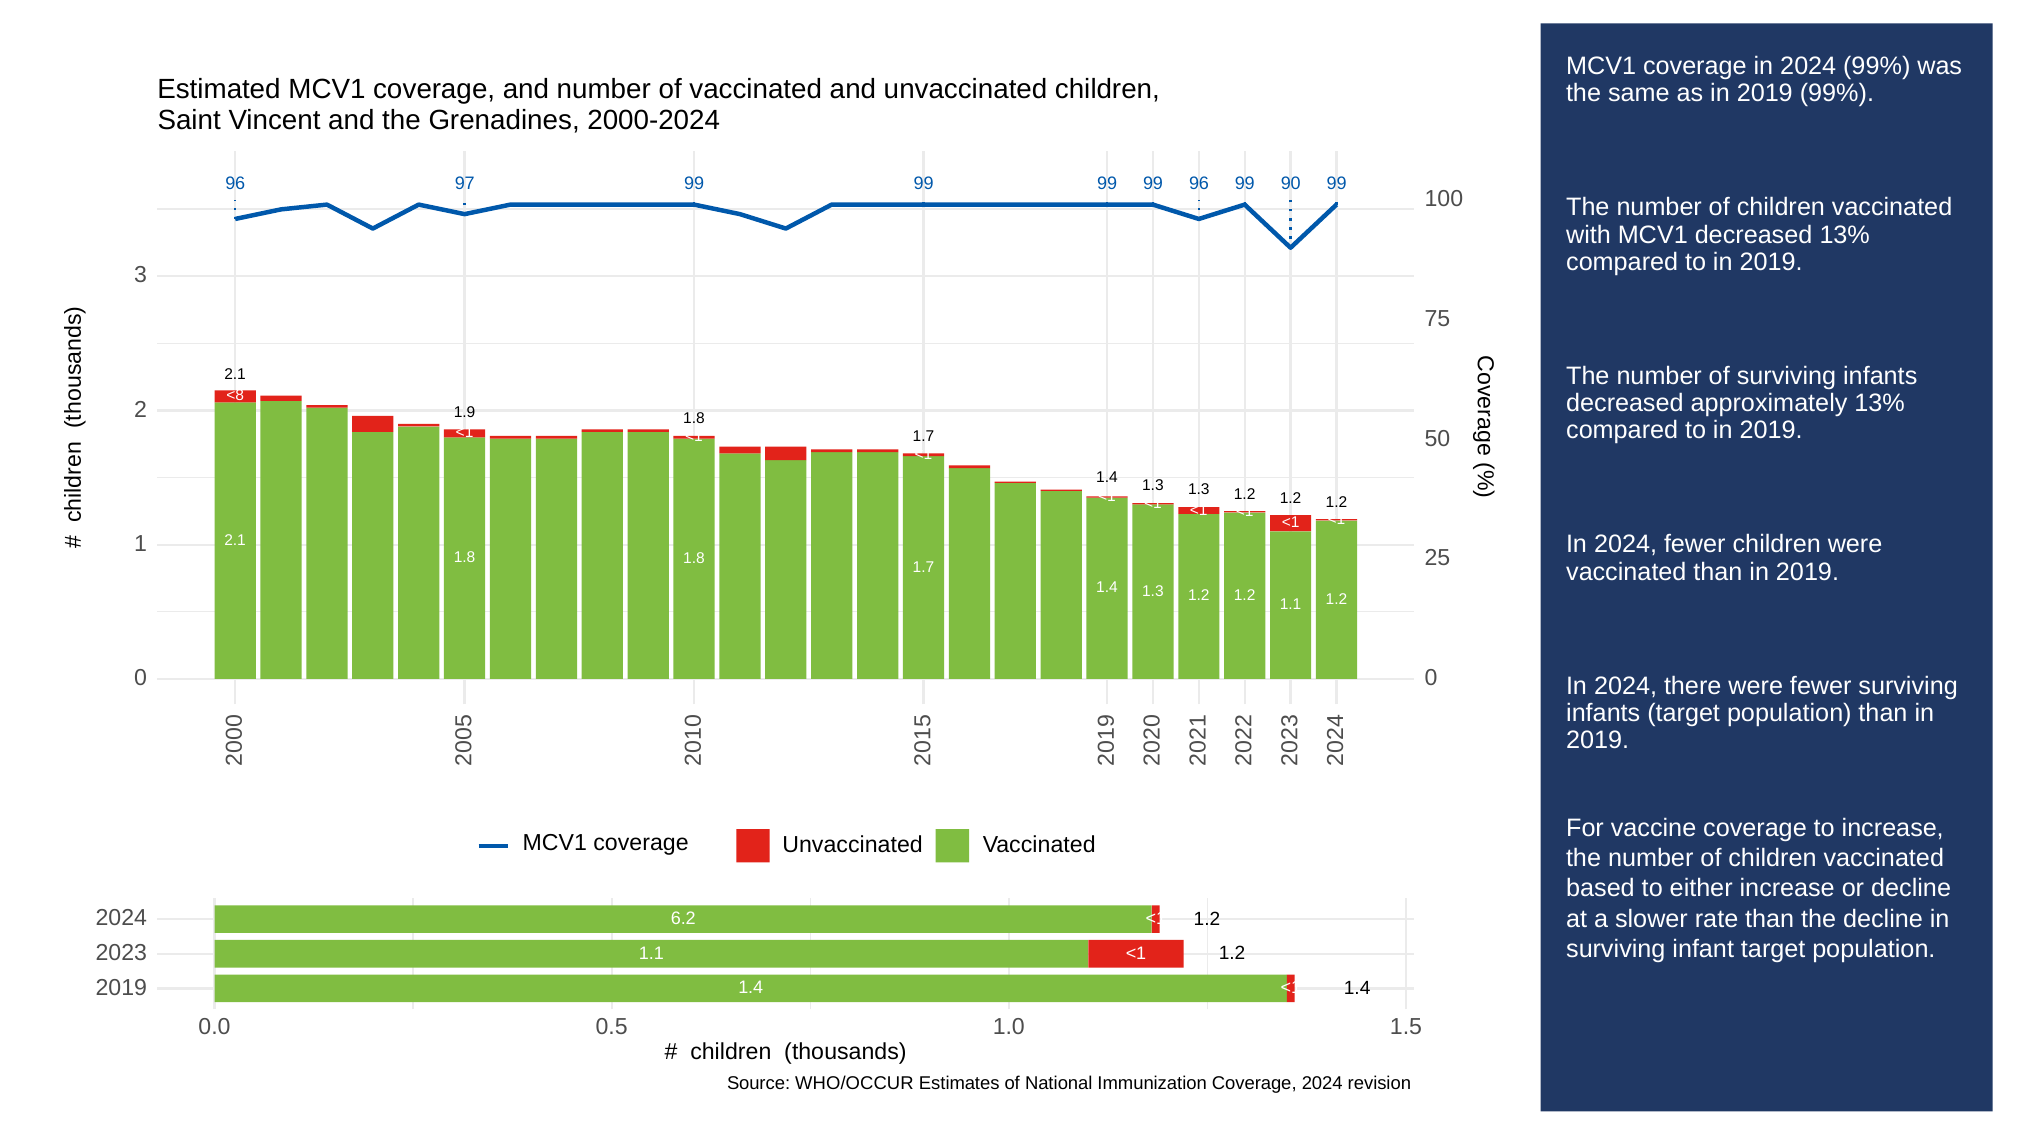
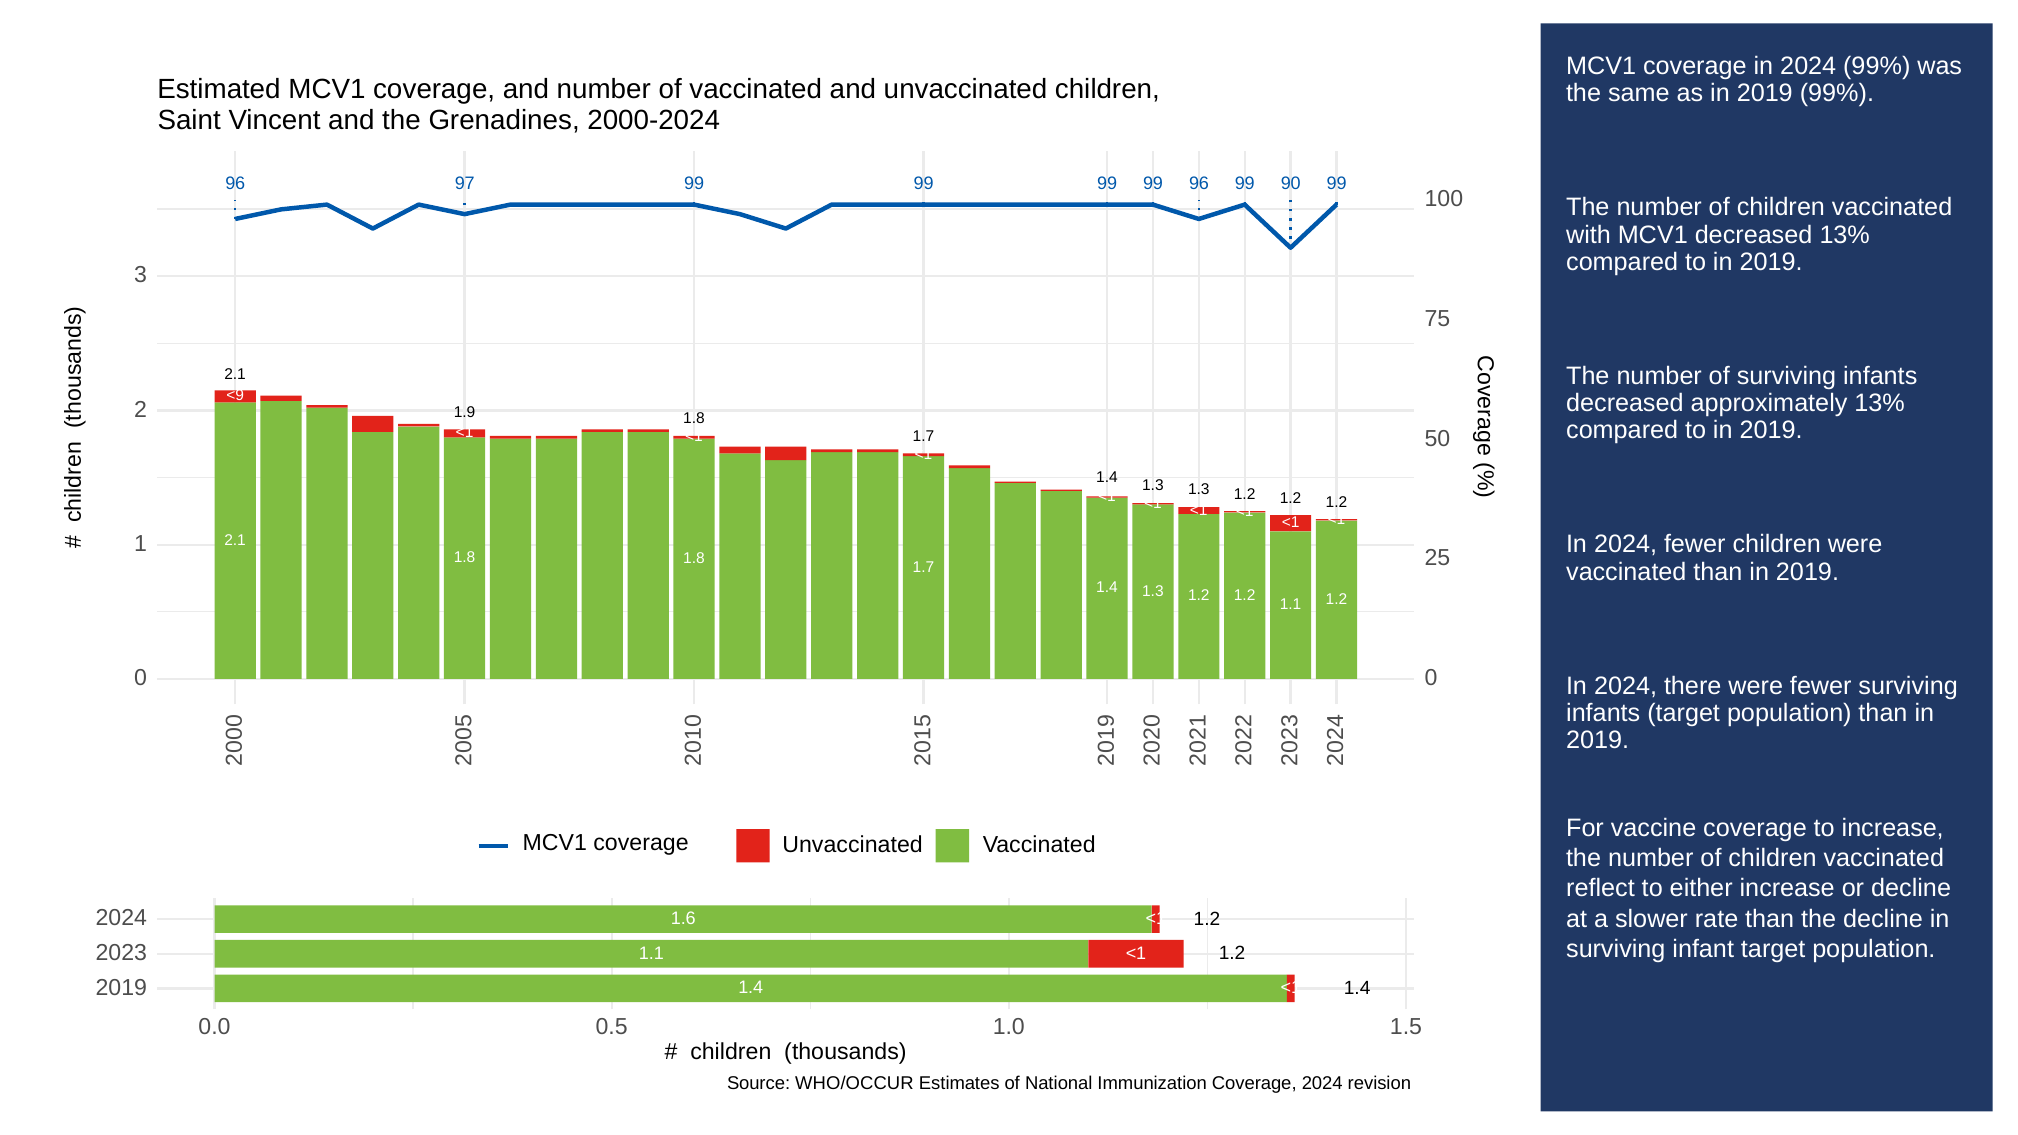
<8: <8 -> <9 (235, 396)
based: based -> reflect (1600, 889)
6.2: 6.2 -> 1.6 (683, 919)
